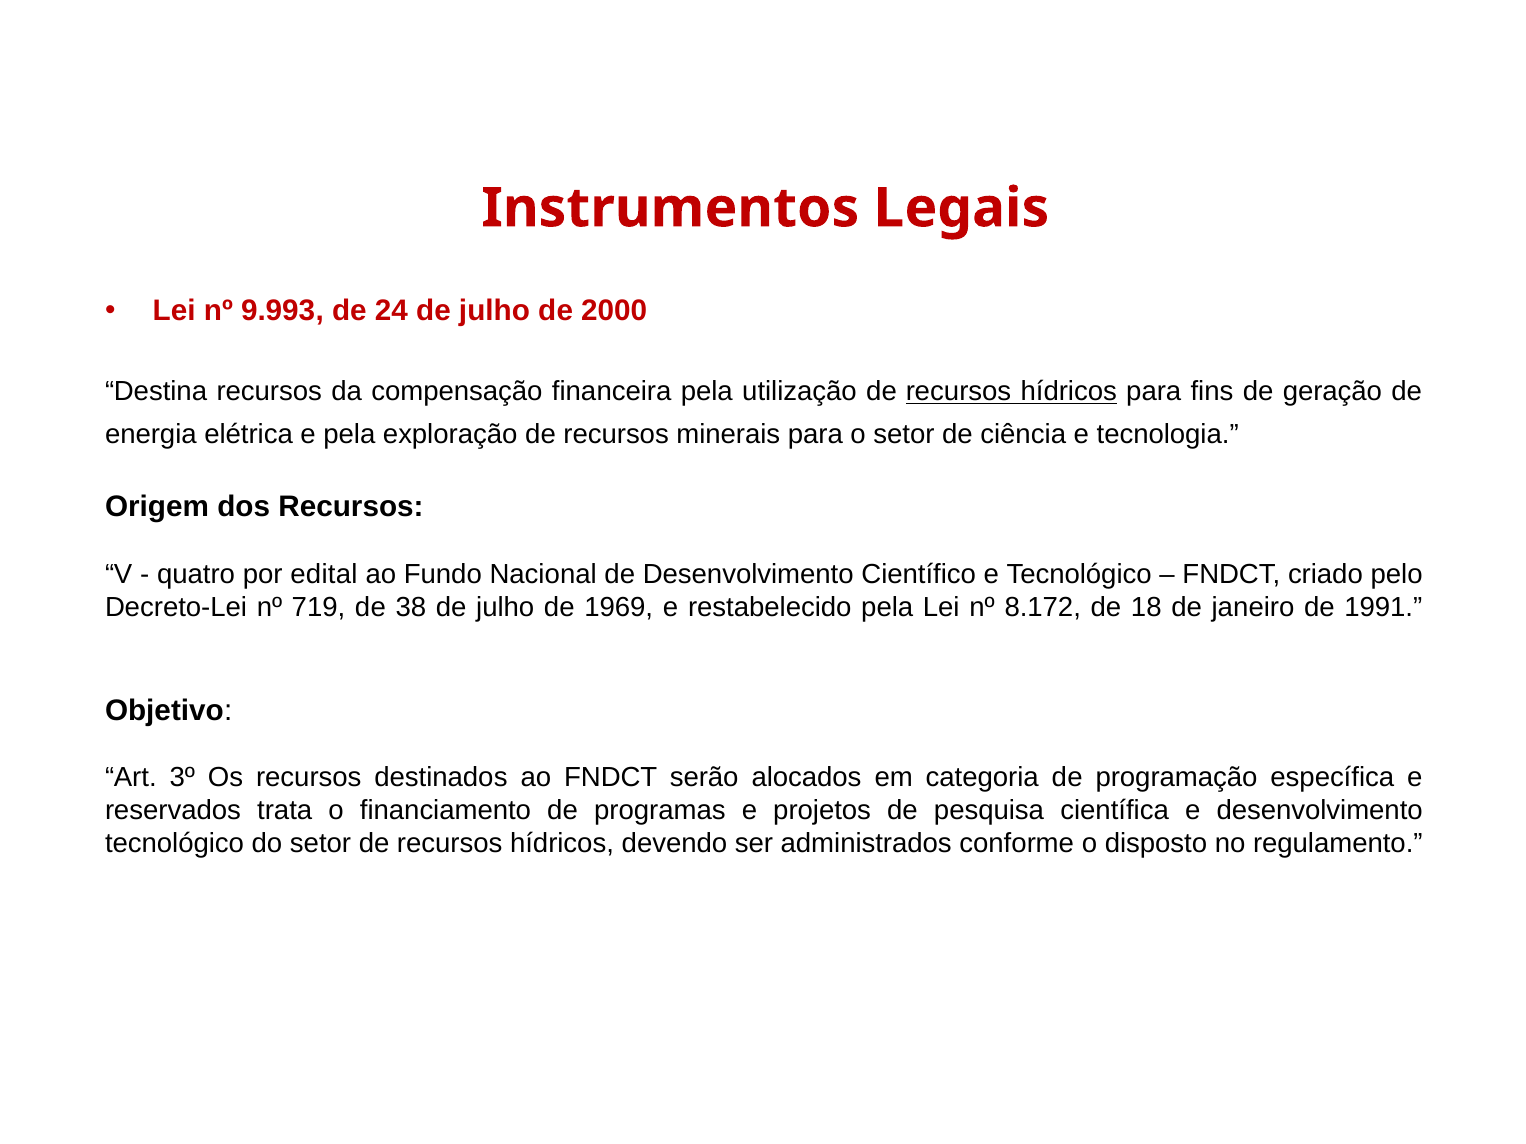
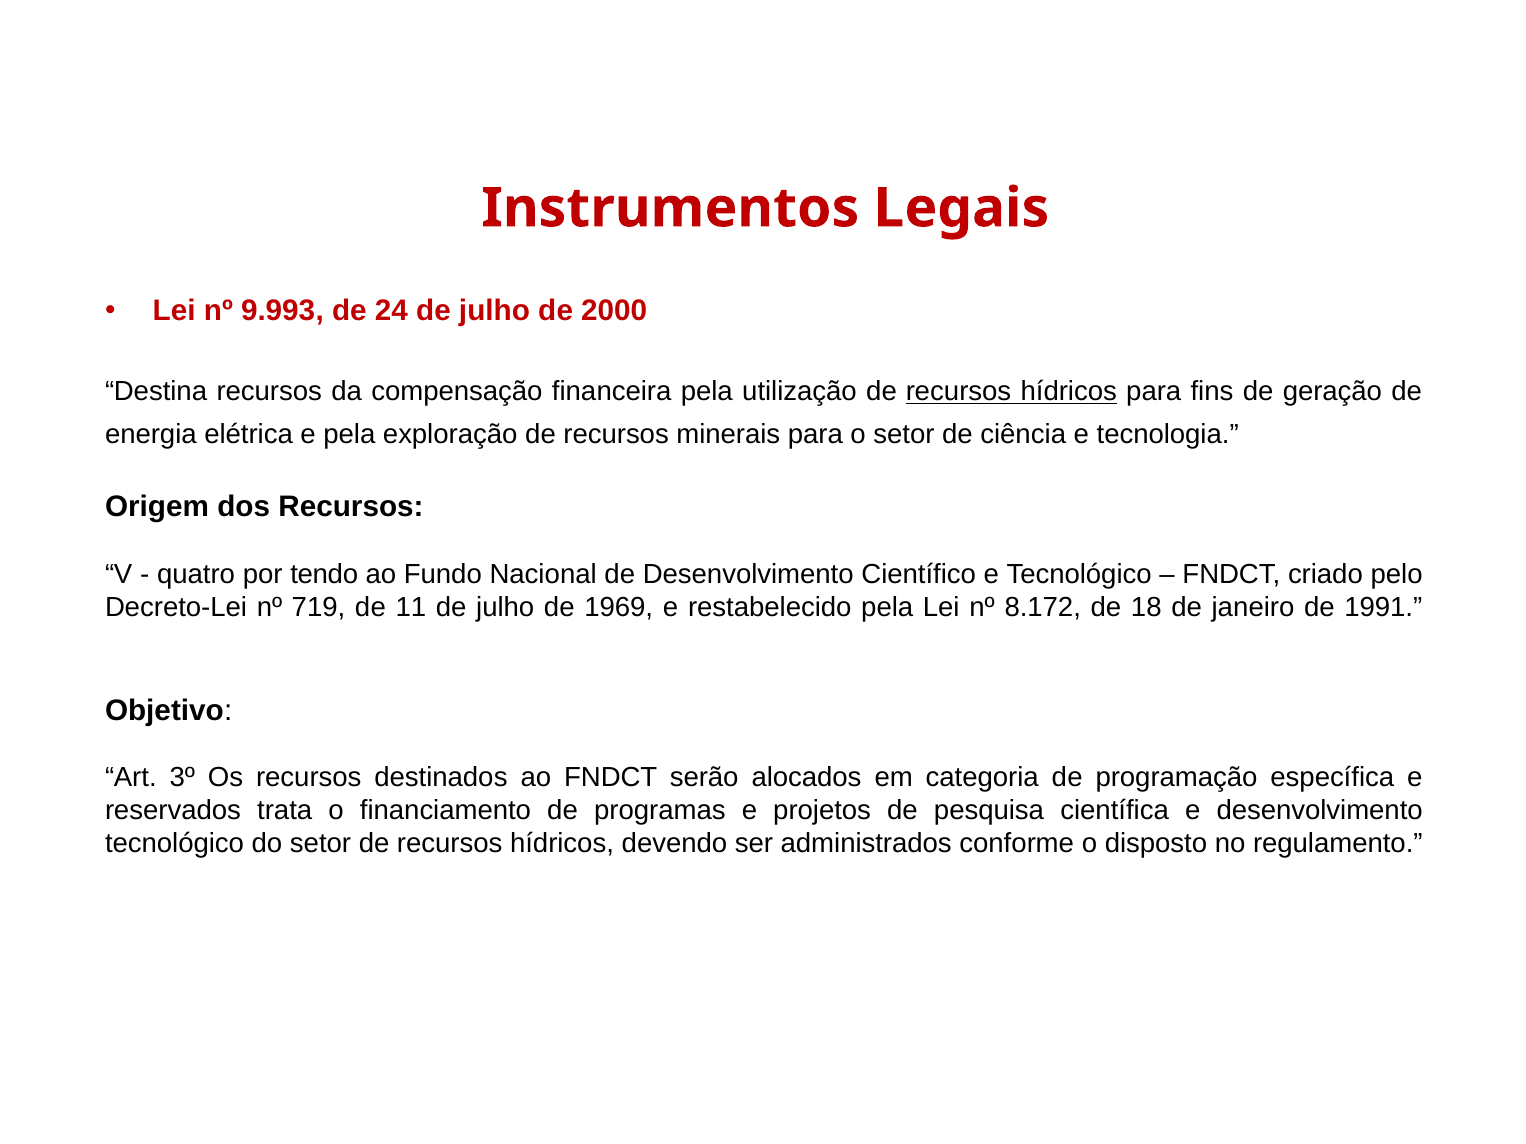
edital: edital -> tendo (324, 574)
38: 38 -> 11 (411, 607)
